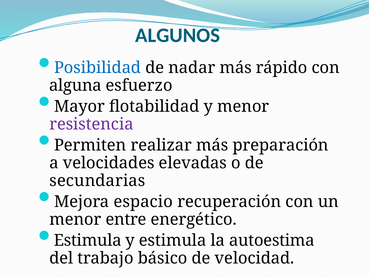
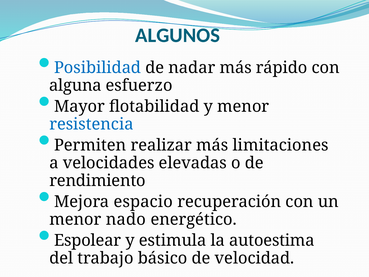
resistencia colour: purple -> blue (91, 124)
preparación: preparación -> limitaciones (281, 145)
secundarias: secundarias -> rendimiento (97, 181)
entre: entre -> nado (126, 219)
Estimula: Estimula -> Espolear (88, 240)
